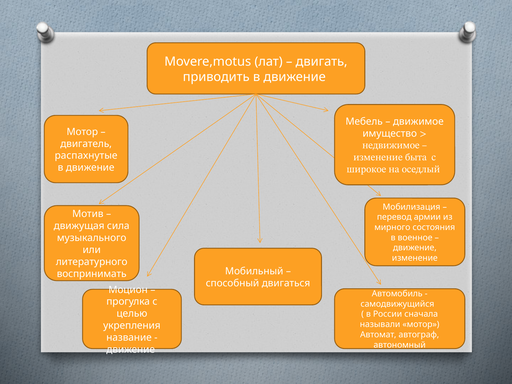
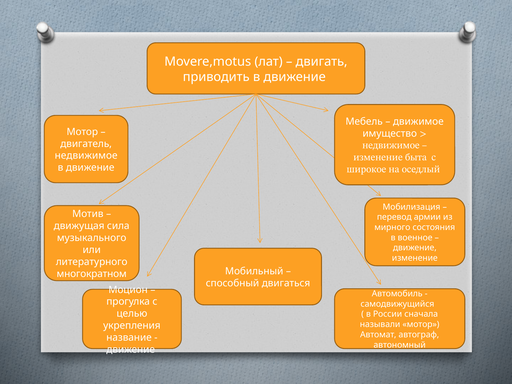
распахнутые: распахнутые -> недвижимое (86, 156)
воспринимать: воспринимать -> многократном (92, 274)
